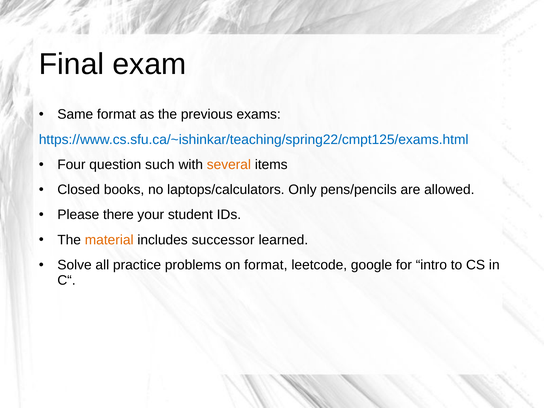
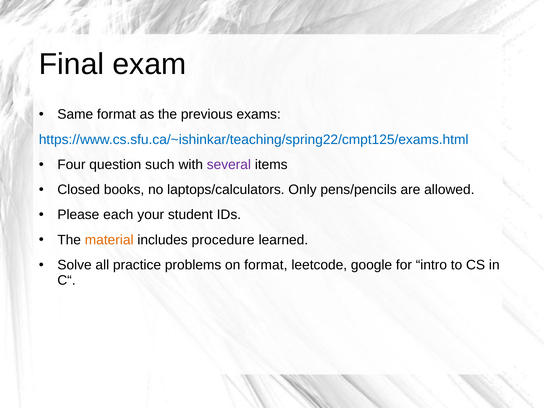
several colour: orange -> purple (229, 165)
there: there -> each (118, 215)
successor: successor -> procedure (223, 240)
